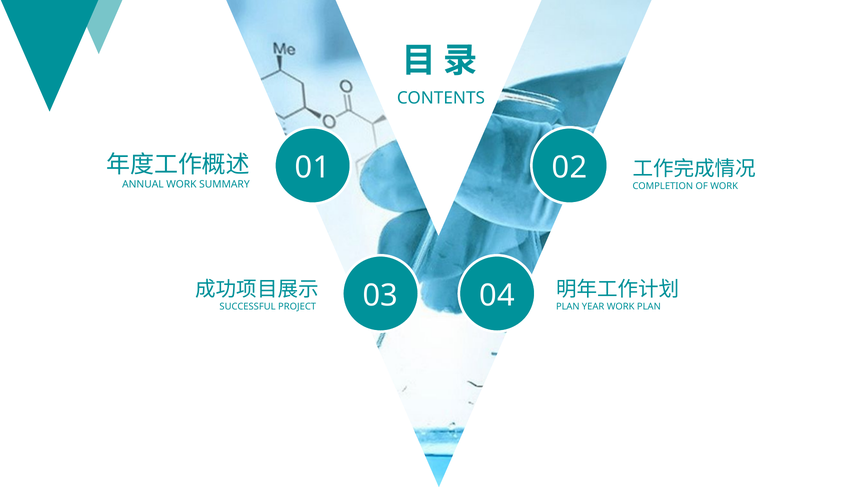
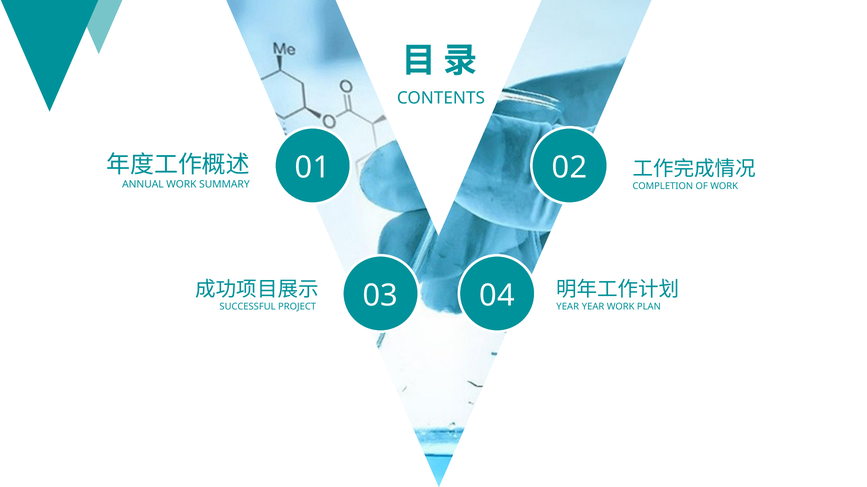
PLAN: PLAN -> YEAR (568, 307)
